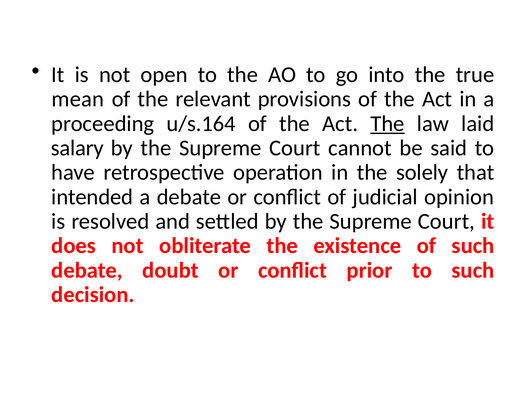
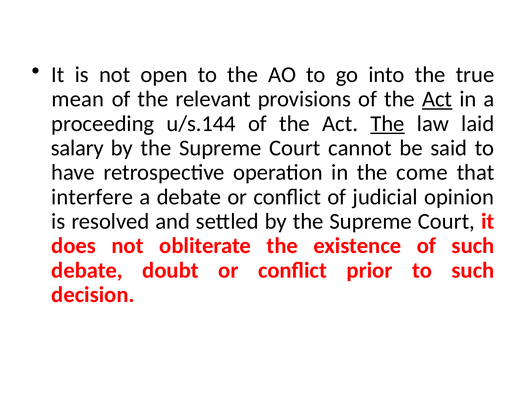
Act underline: none -> present (437, 99)
u/s.164: u/s.164 -> u/s.144 (201, 124)
solely: solely -> come (422, 173)
intended: intended -> interfere (92, 197)
